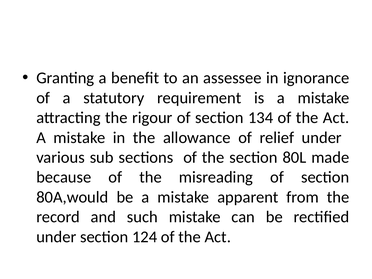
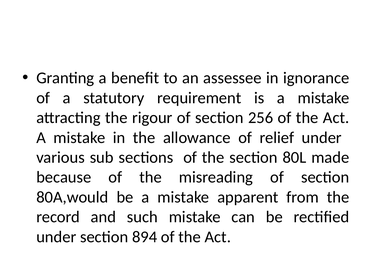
134: 134 -> 256 (261, 118)
124: 124 -> 894 (145, 237)
